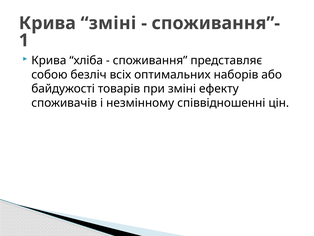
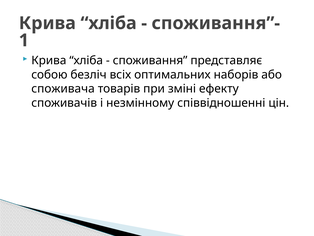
зміні: зміні -> хліба (109, 23)
байдужості: байдужості -> споживача (63, 89)
